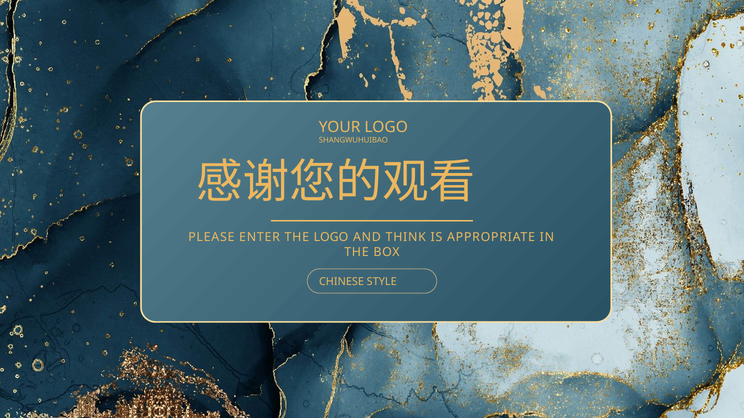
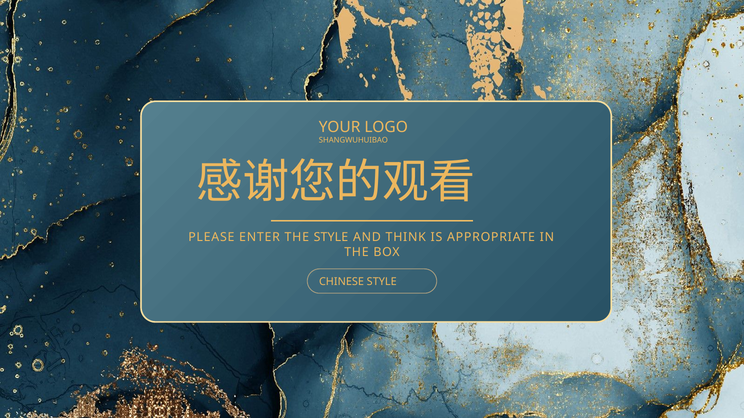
THE LOGO: LOGO -> STYLE (331, 238)
